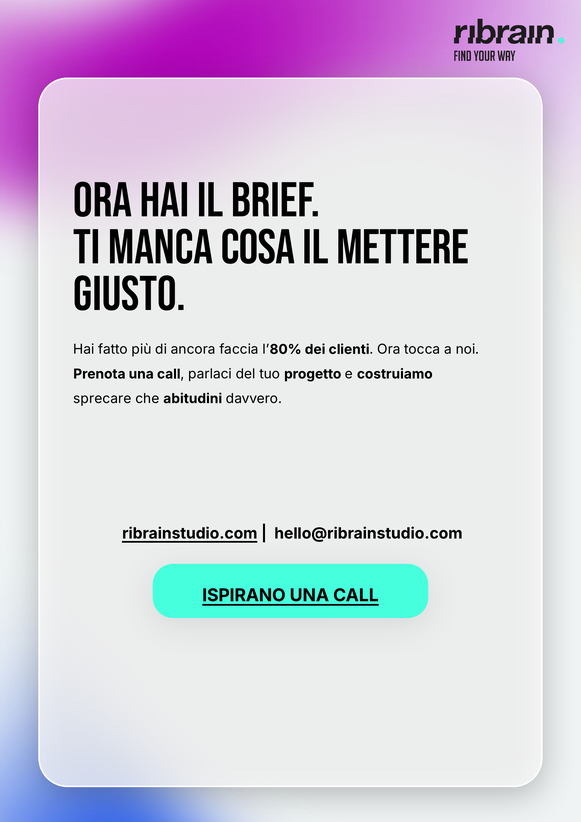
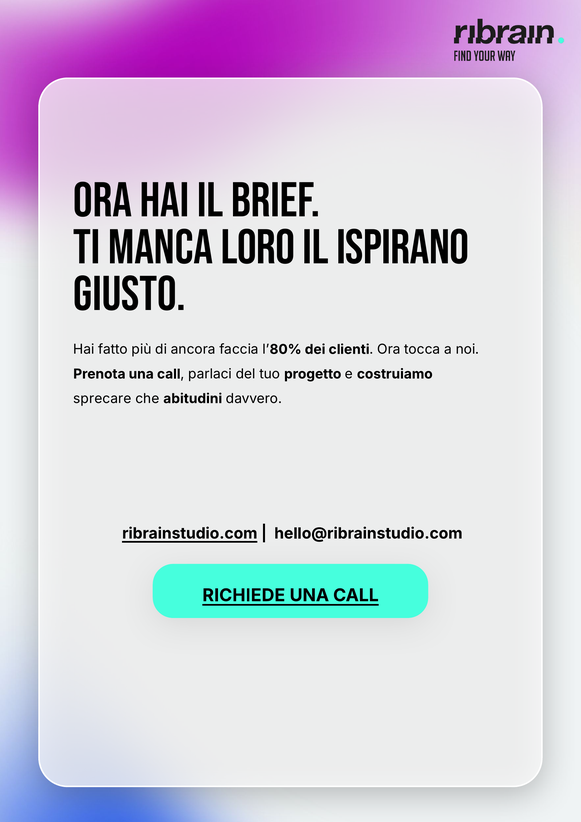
COSA: COSA -> LORO (258, 247)
METTERE: METTERE -> ISPIRANO (403, 247)
ISPIRANO: ISPIRANO -> RICHIEDE (244, 595)
